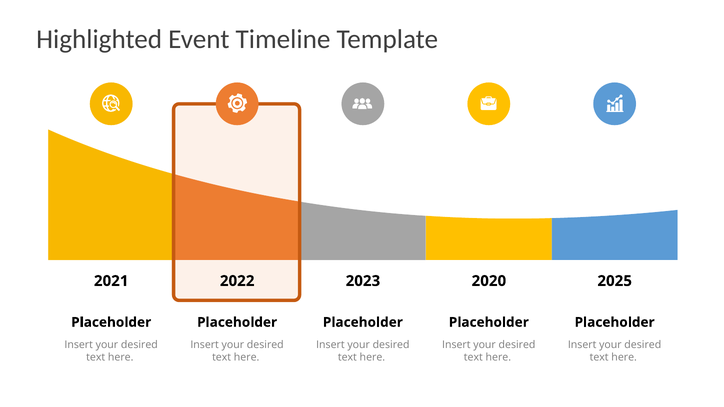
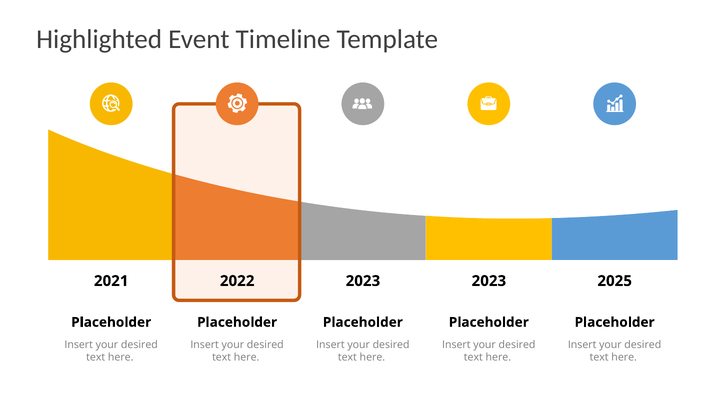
2023 2020: 2020 -> 2023 (489, 281)
